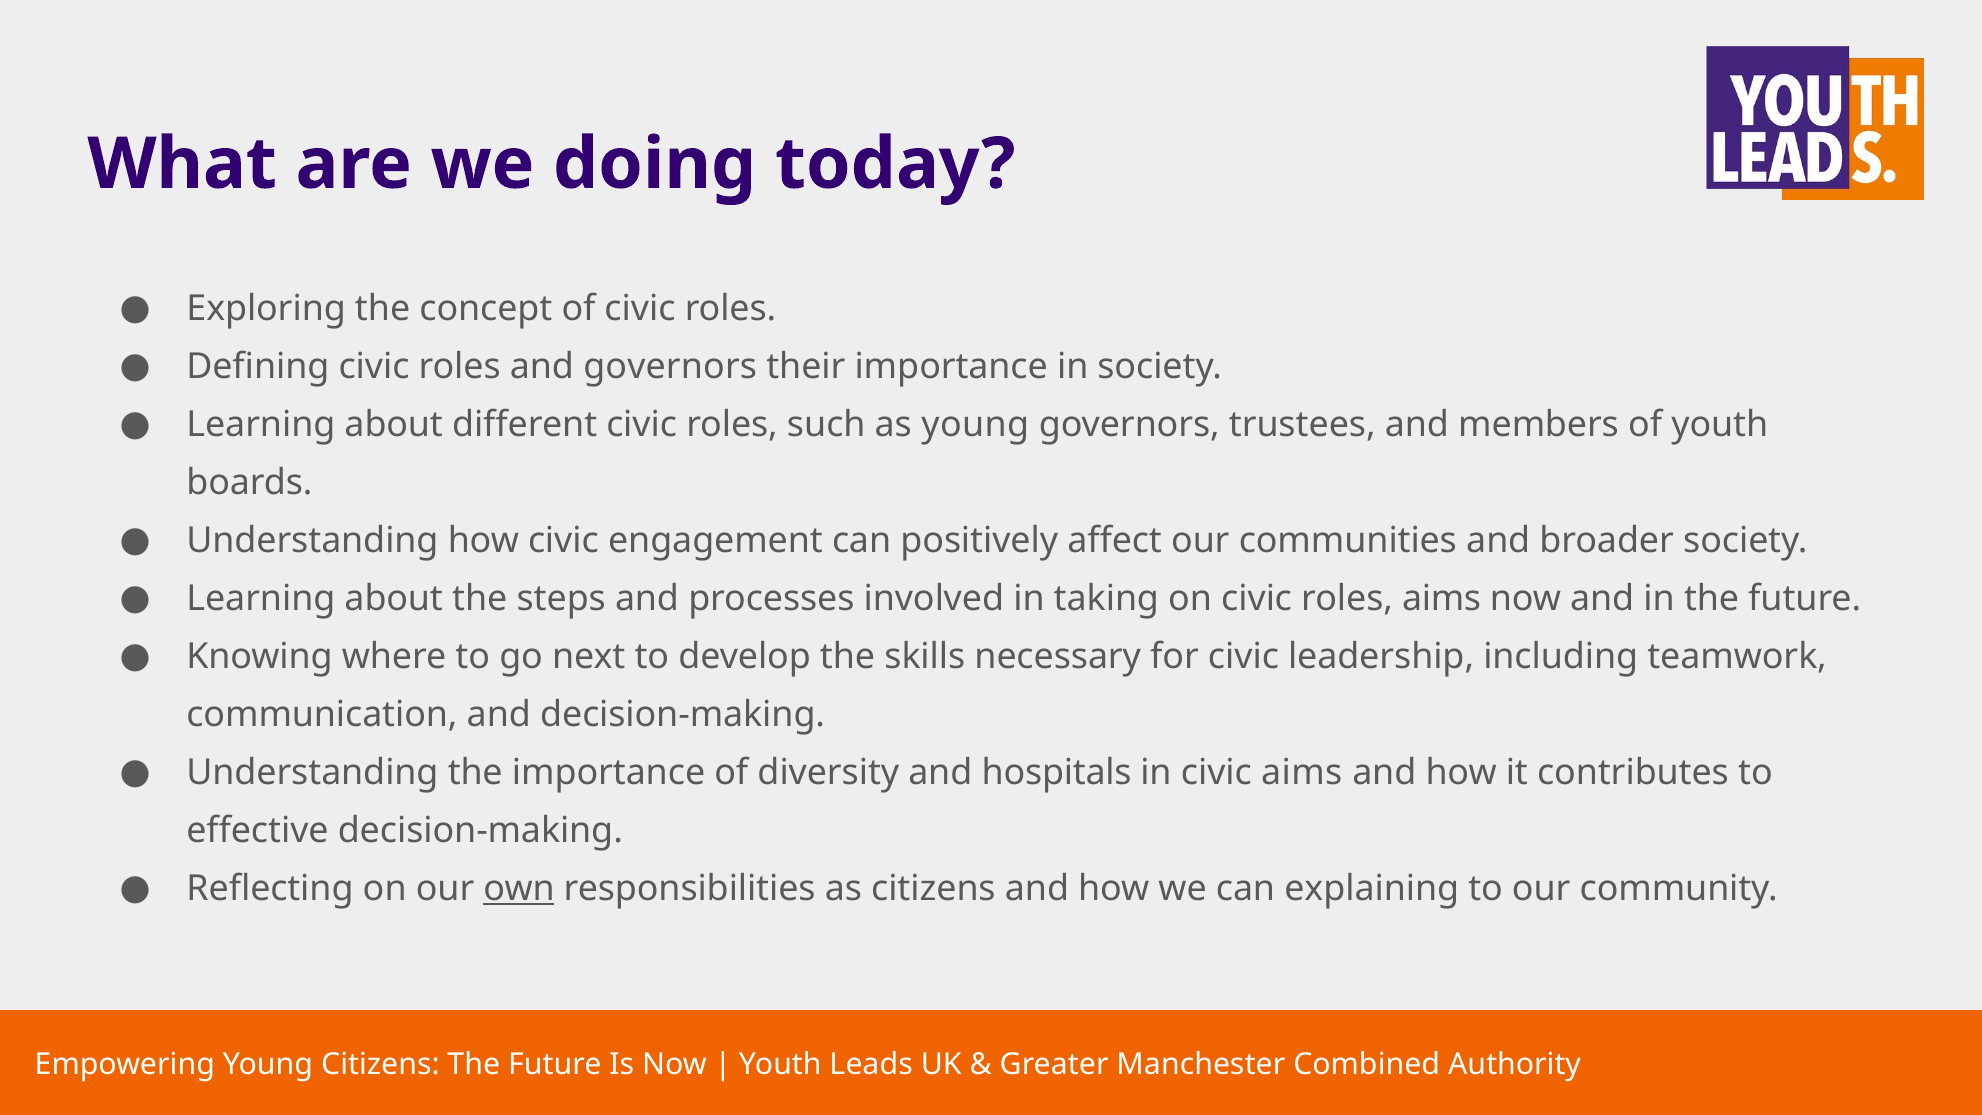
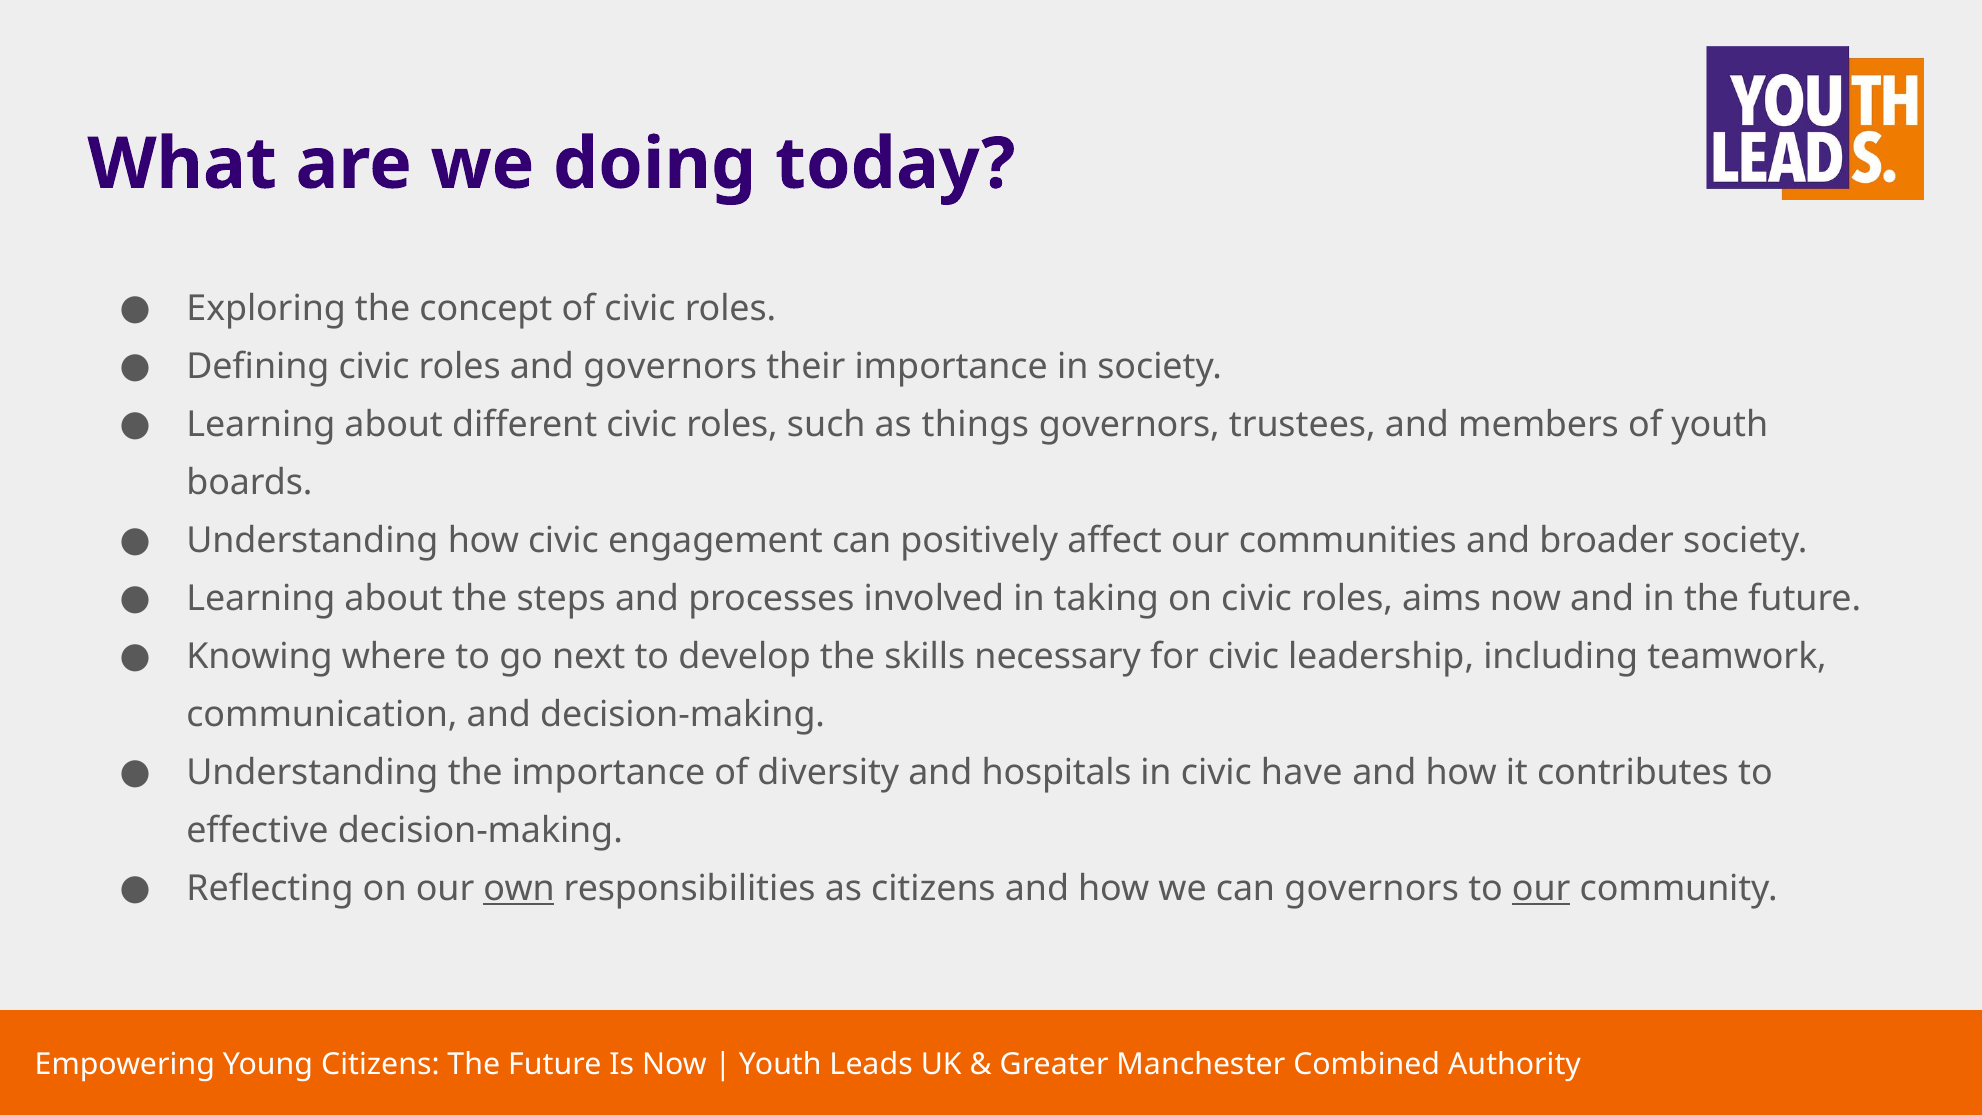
as young: young -> things (975, 425)
civic aims: aims -> have (1302, 772)
can explaining: explaining -> governors (1372, 888)
our underline: none -> present (1541, 888)
